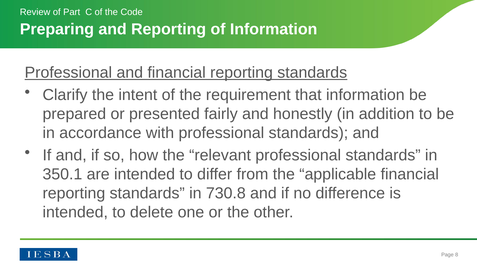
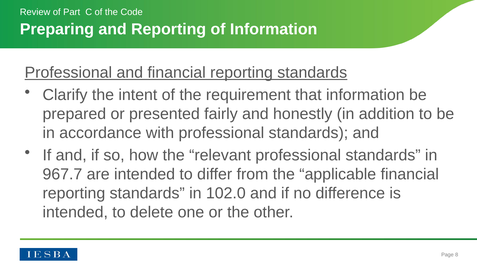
350.1: 350.1 -> 967.7 (62, 174)
730.8: 730.8 -> 102.0 (226, 193)
